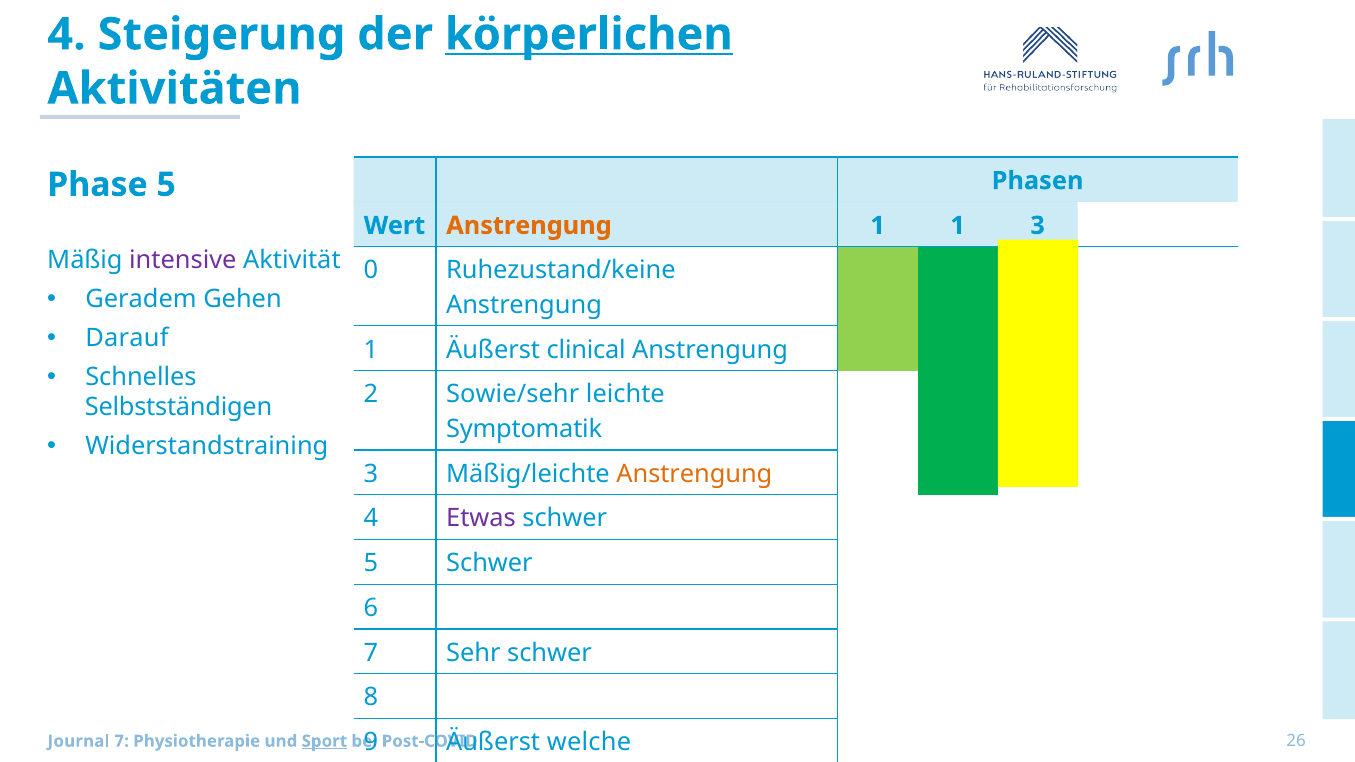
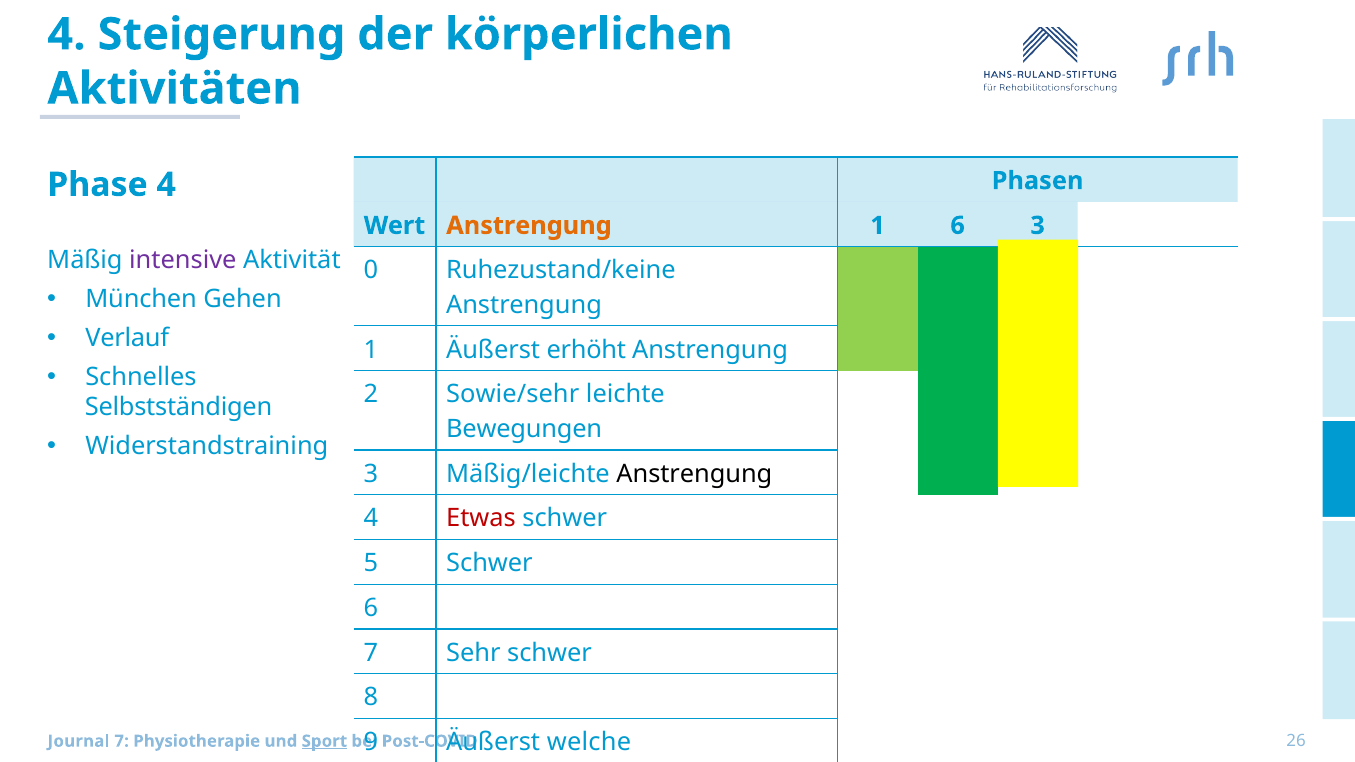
körperlichen underline: present -> none (589, 35)
Phase 5: 5 -> 4 (166, 185)
1 1: 1 -> 6 (958, 226)
Geradem: Geradem -> München (141, 299)
Darauf: Darauf -> Verlauf (127, 338)
clinical: clinical -> erhöht (586, 350)
Symptomatik: Symptomatik -> Bewegungen (524, 429)
Anstrengung colour: orange -> black (694, 474)
Etwas colour: purple -> red (481, 519)
